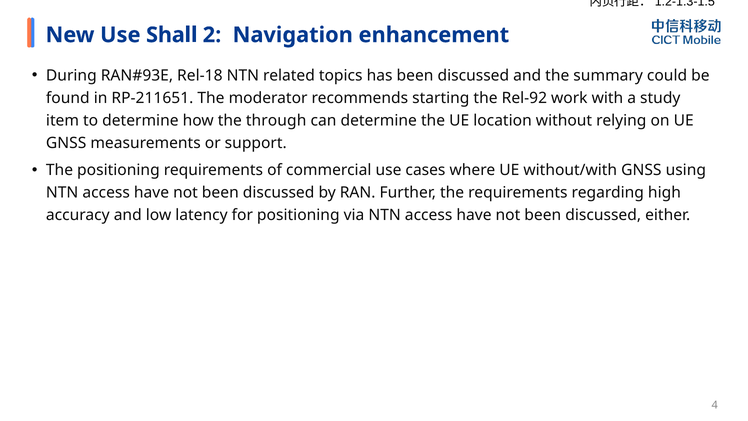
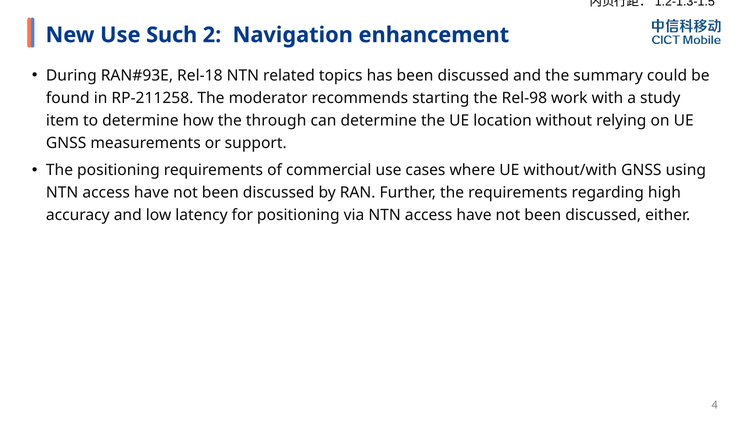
Shall: Shall -> Such (172, 35)
RP-211651: RP-211651 -> RP-211258 (152, 98)
Rel-92: Rel-92 -> Rel-98 (524, 98)
